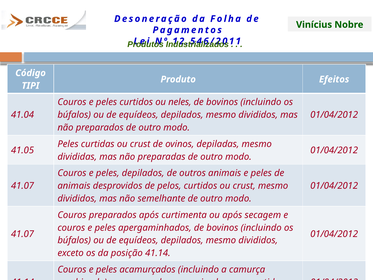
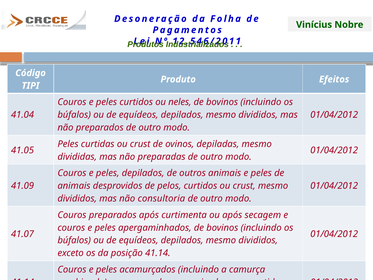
41.07: 41.07 -> 41.09 (23, 186)
semelhante: semelhante -> consultoria (161, 198)
